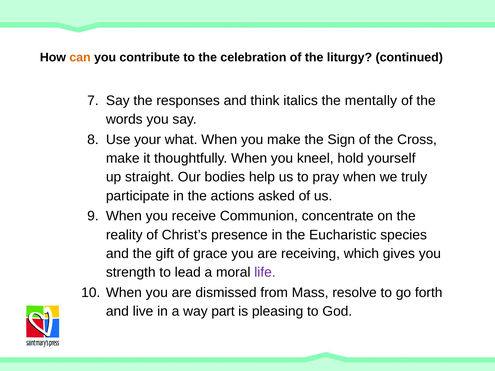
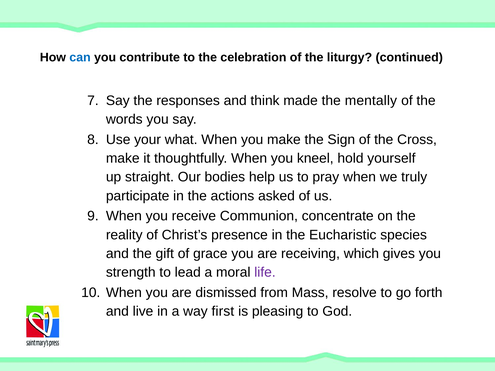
can colour: orange -> blue (80, 57)
italics: italics -> made (301, 101)
part: part -> first (223, 312)
